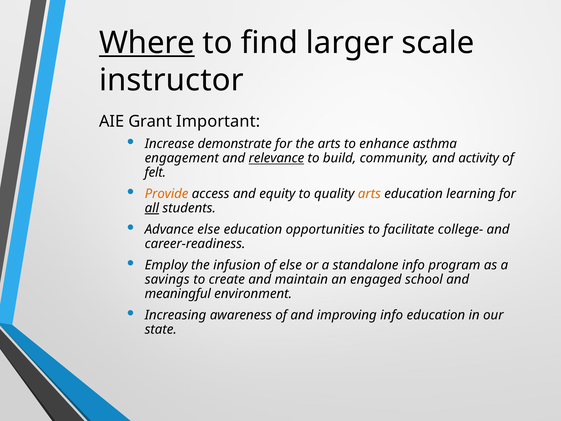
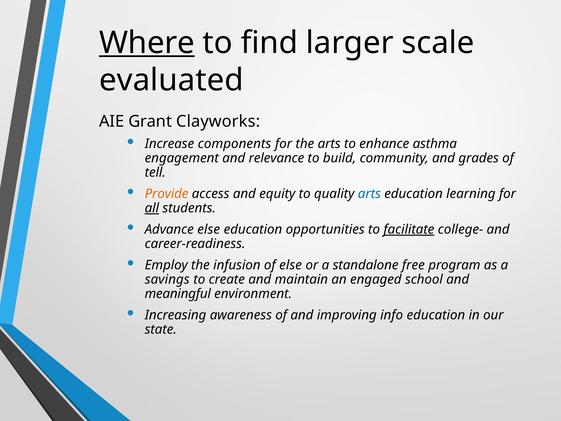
instructor: instructor -> evaluated (171, 80)
Important: Important -> Clayworks (218, 121)
demonstrate: demonstrate -> components (235, 144)
relevance underline: present -> none (276, 158)
activity: activity -> grades (479, 158)
felt: felt -> tell (155, 172)
arts colour: orange -> blue (369, 194)
facilitate underline: none -> present (409, 229)
standalone info: info -> free (413, 265)
